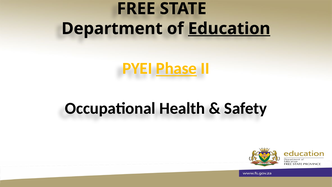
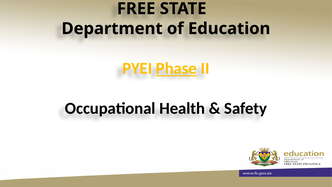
Education underline: present -> none (229, 29)
